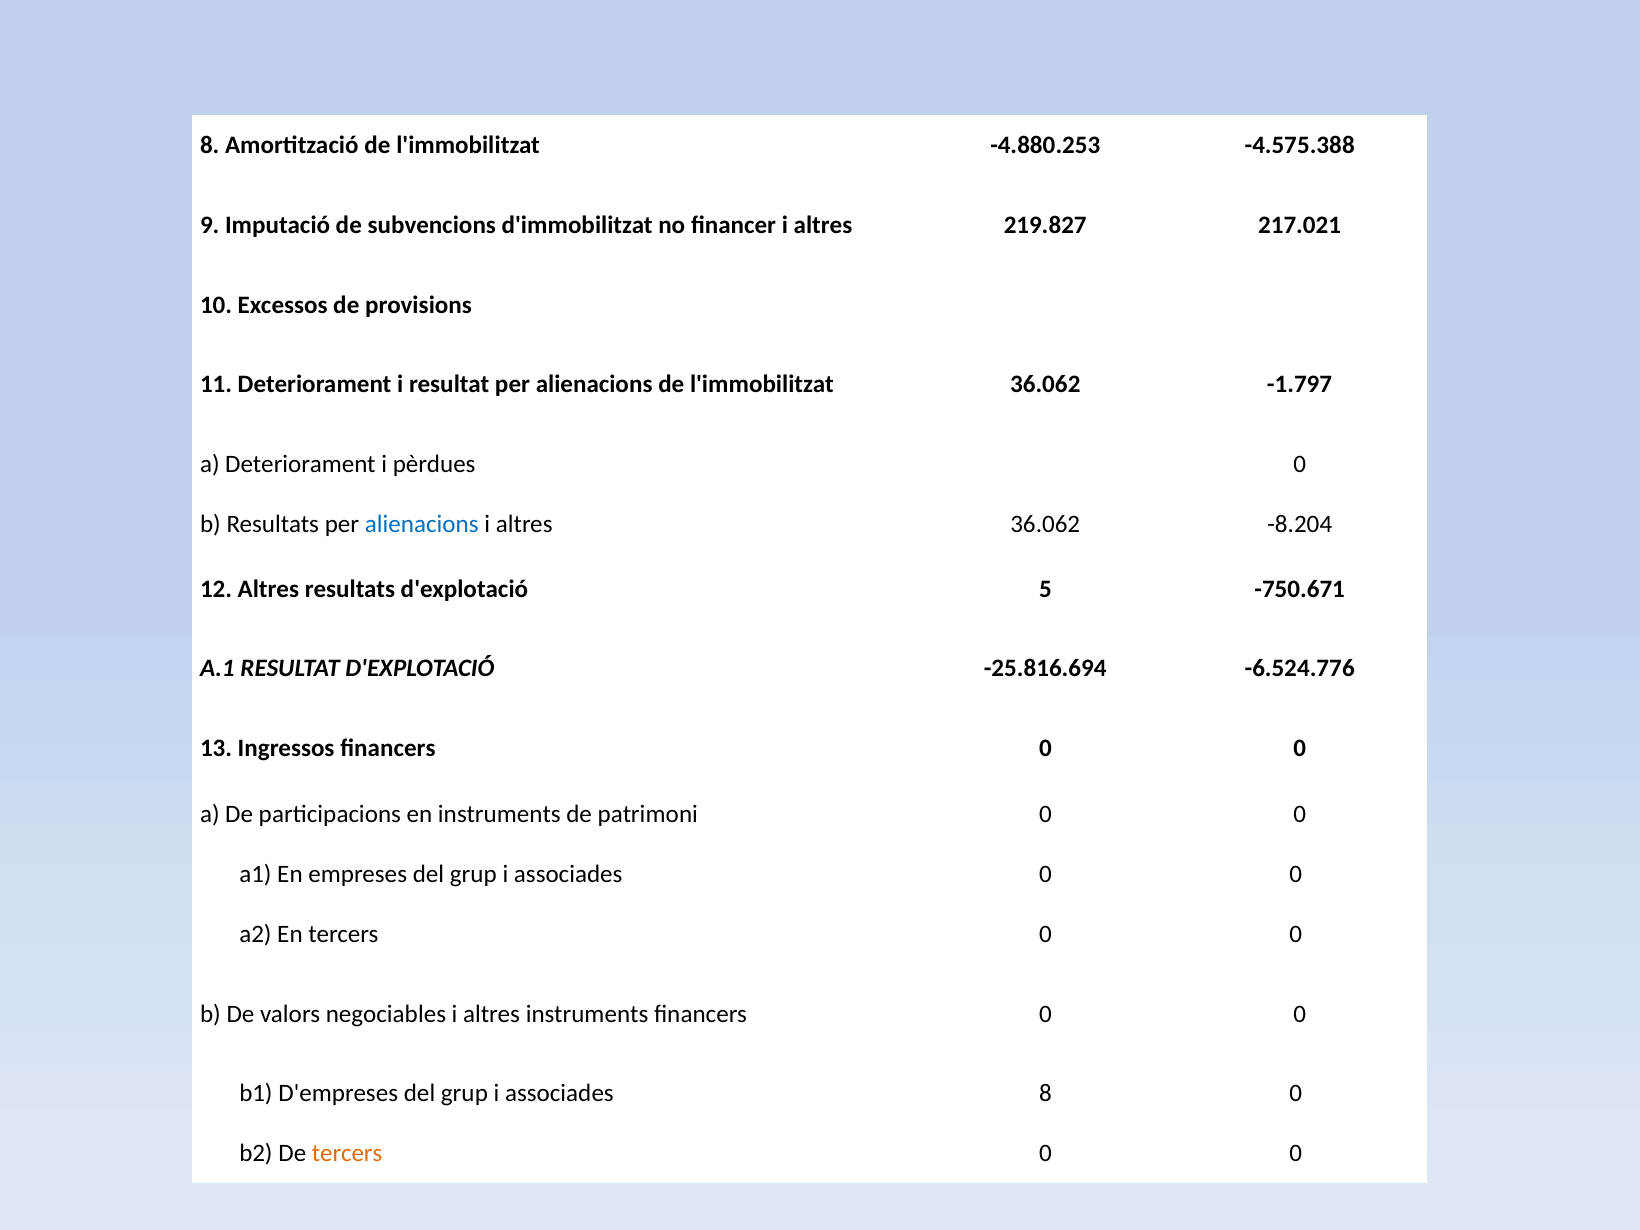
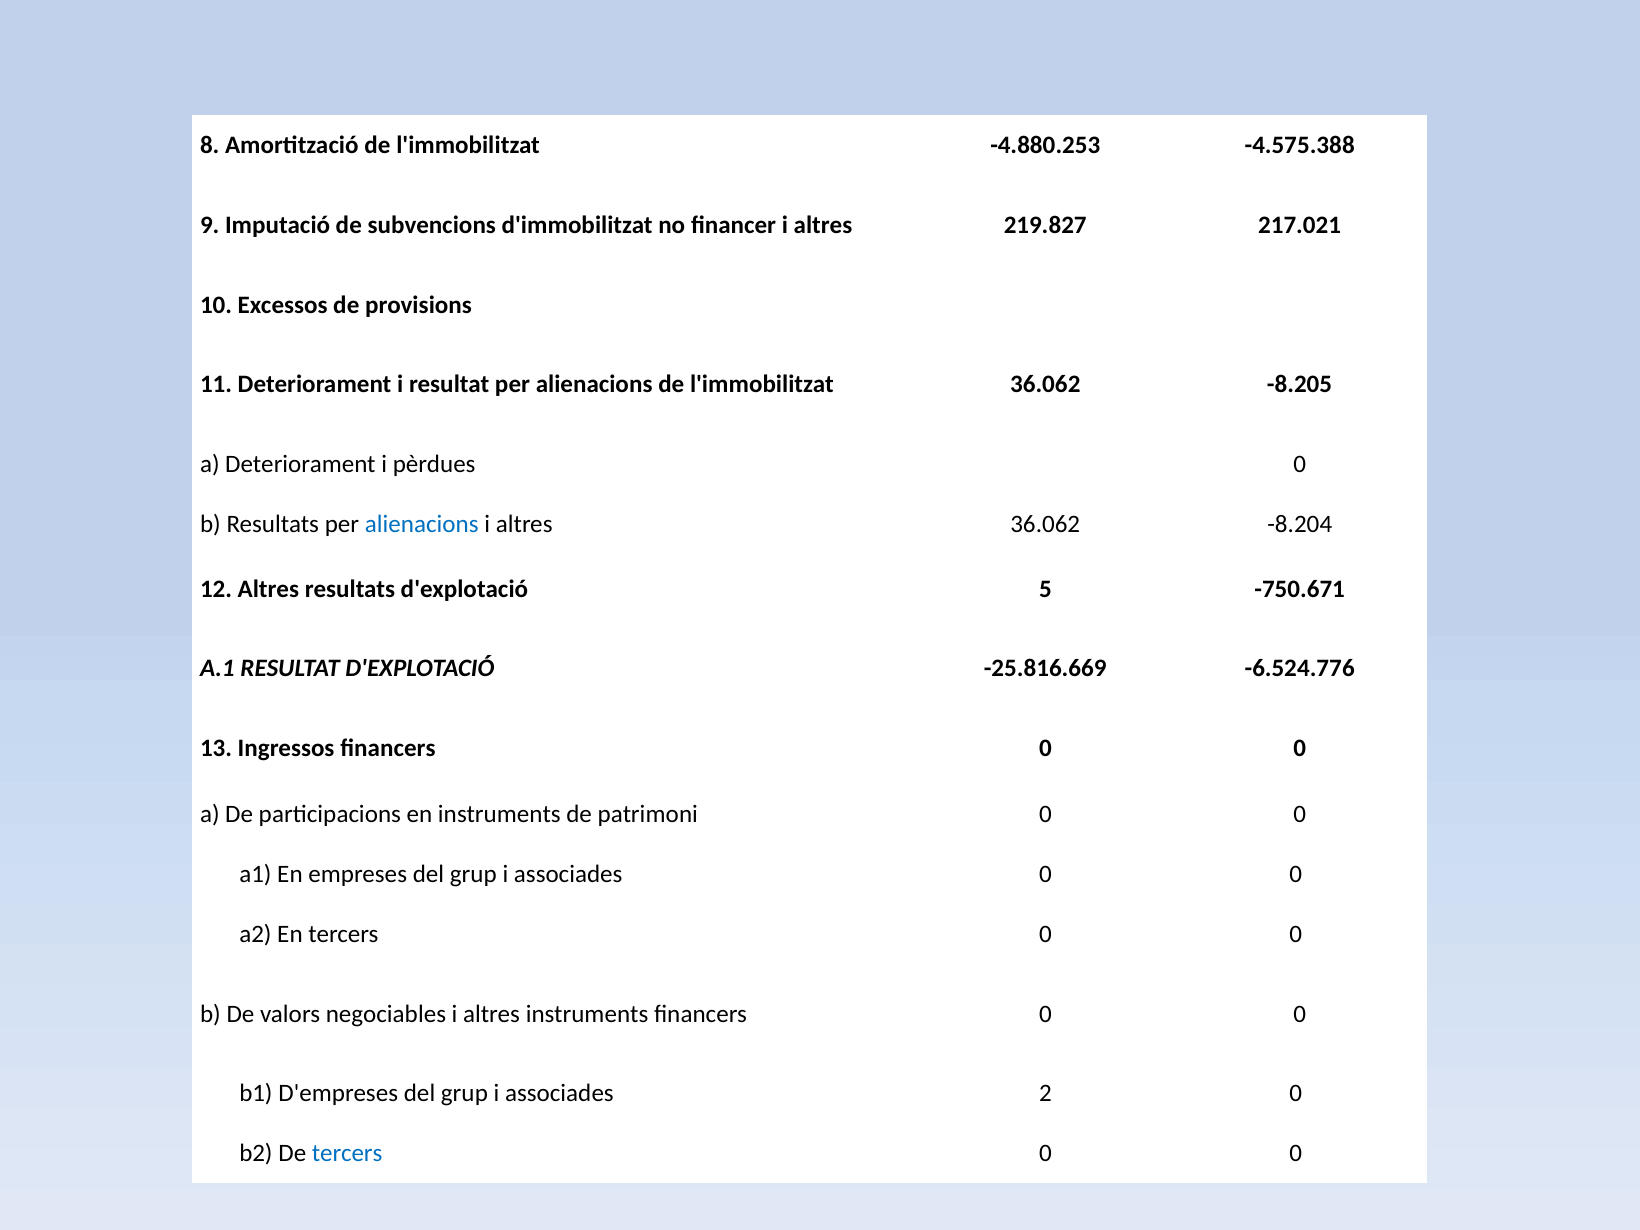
-1.797: -1.797 -> -8.205 (1300, 385)
-25.816.694: -25.816.694 -> -25.816.669 (1045, 669)
associades 8: 8 -> 2 (1045, 1094)
tercers colour: orange -> blue (347, 1153)
